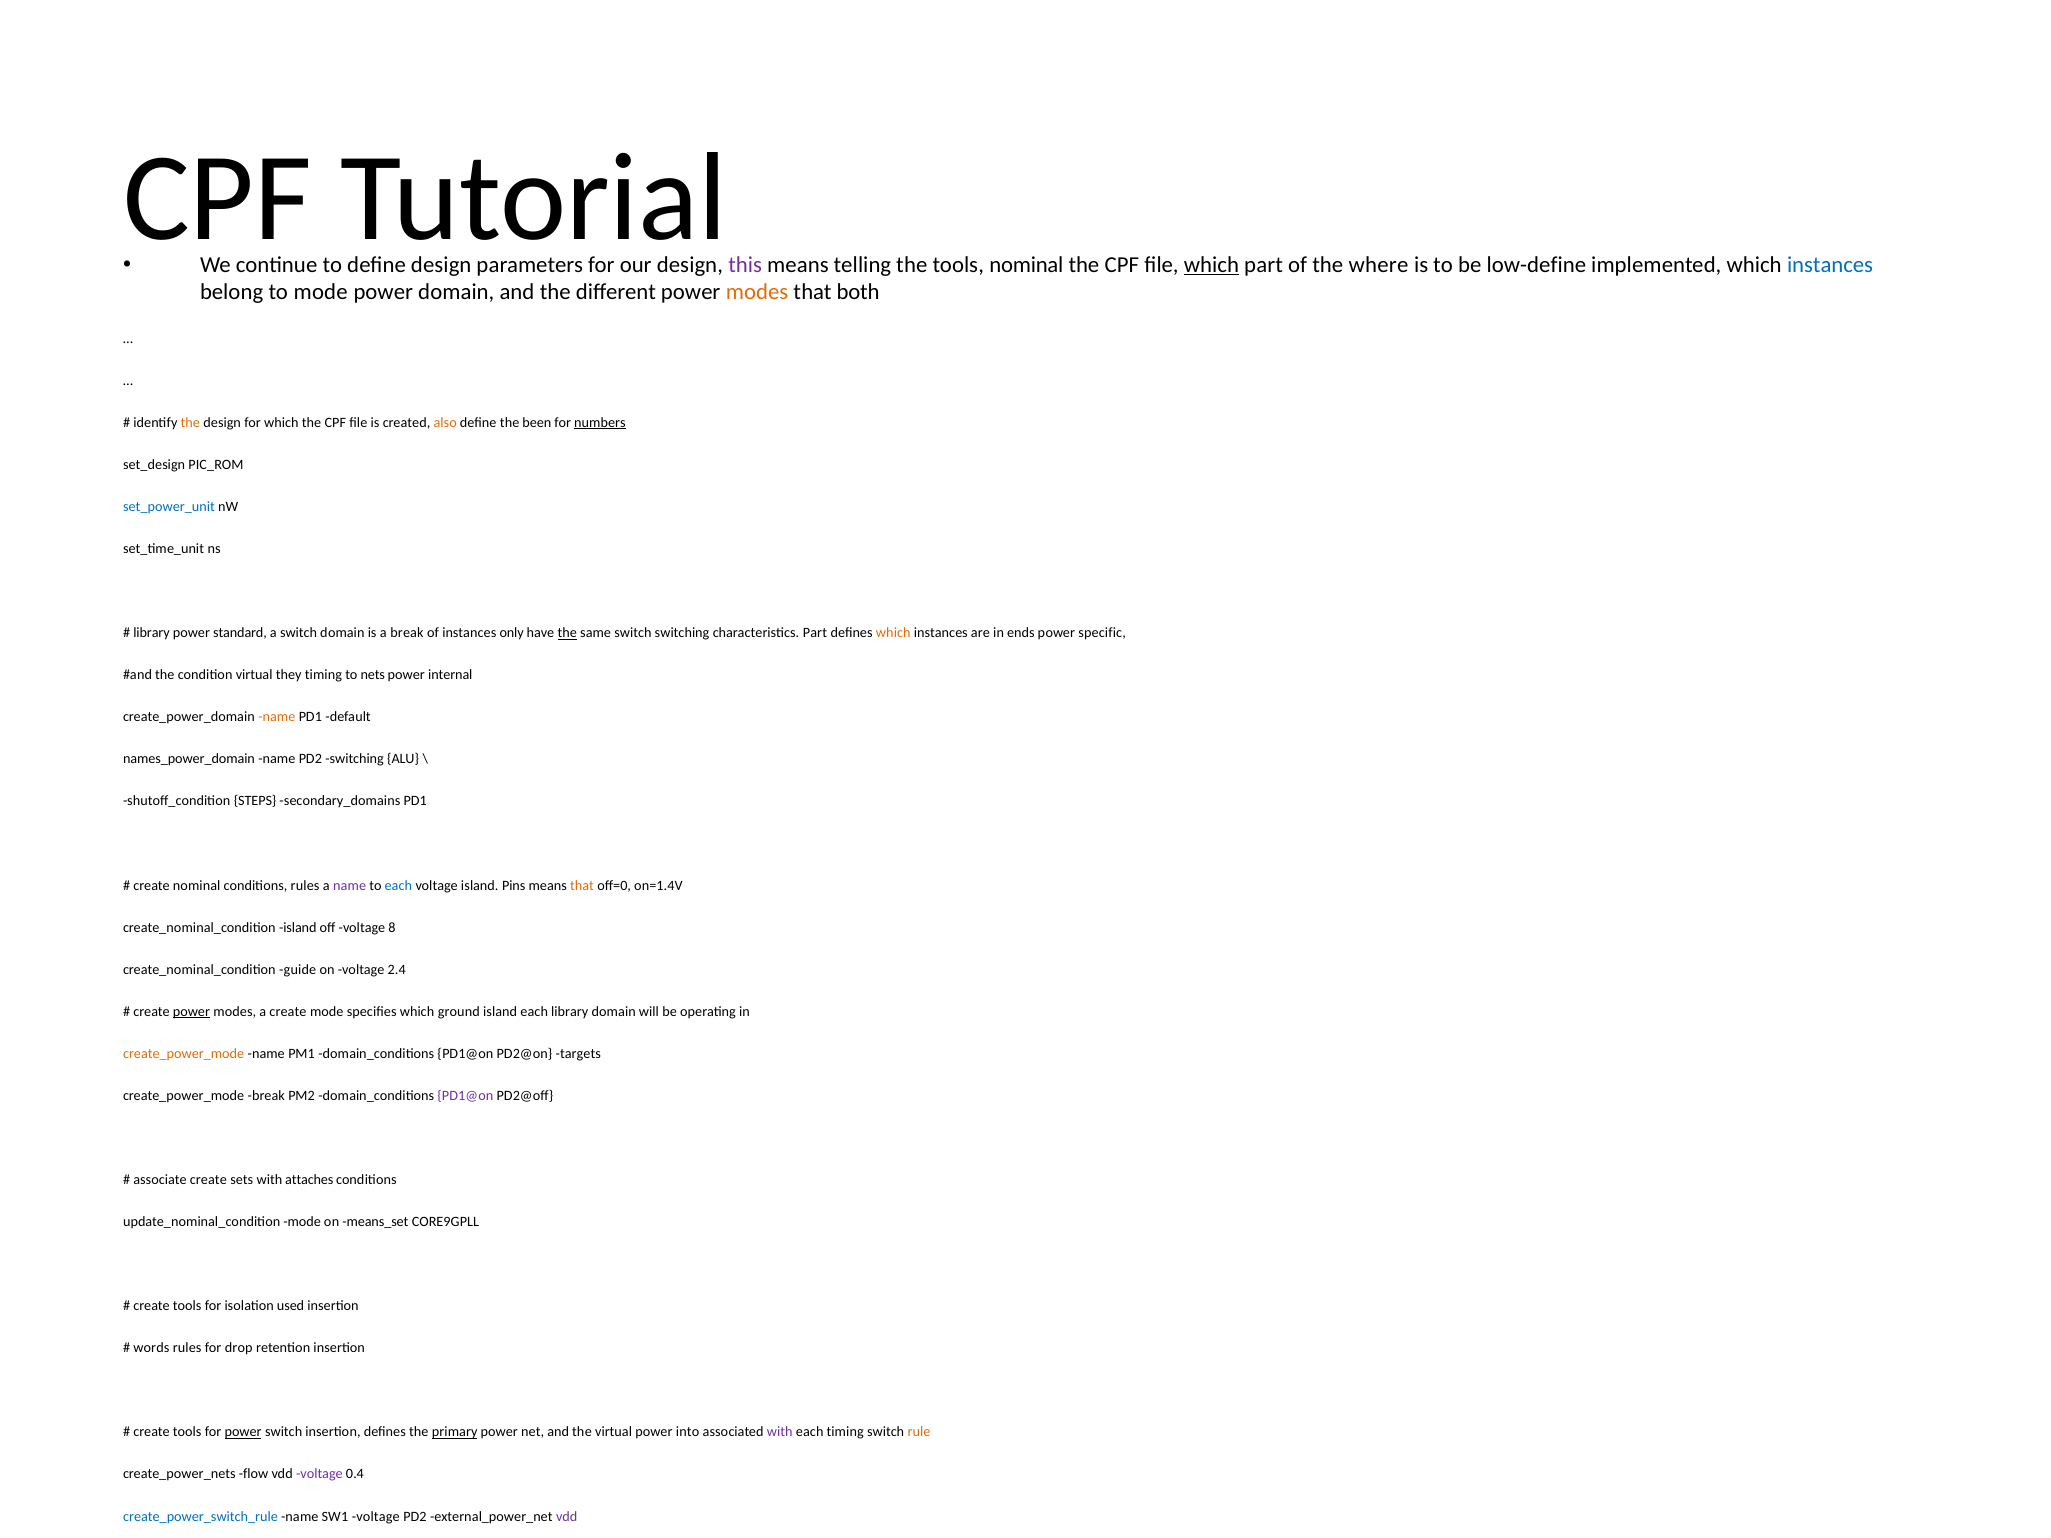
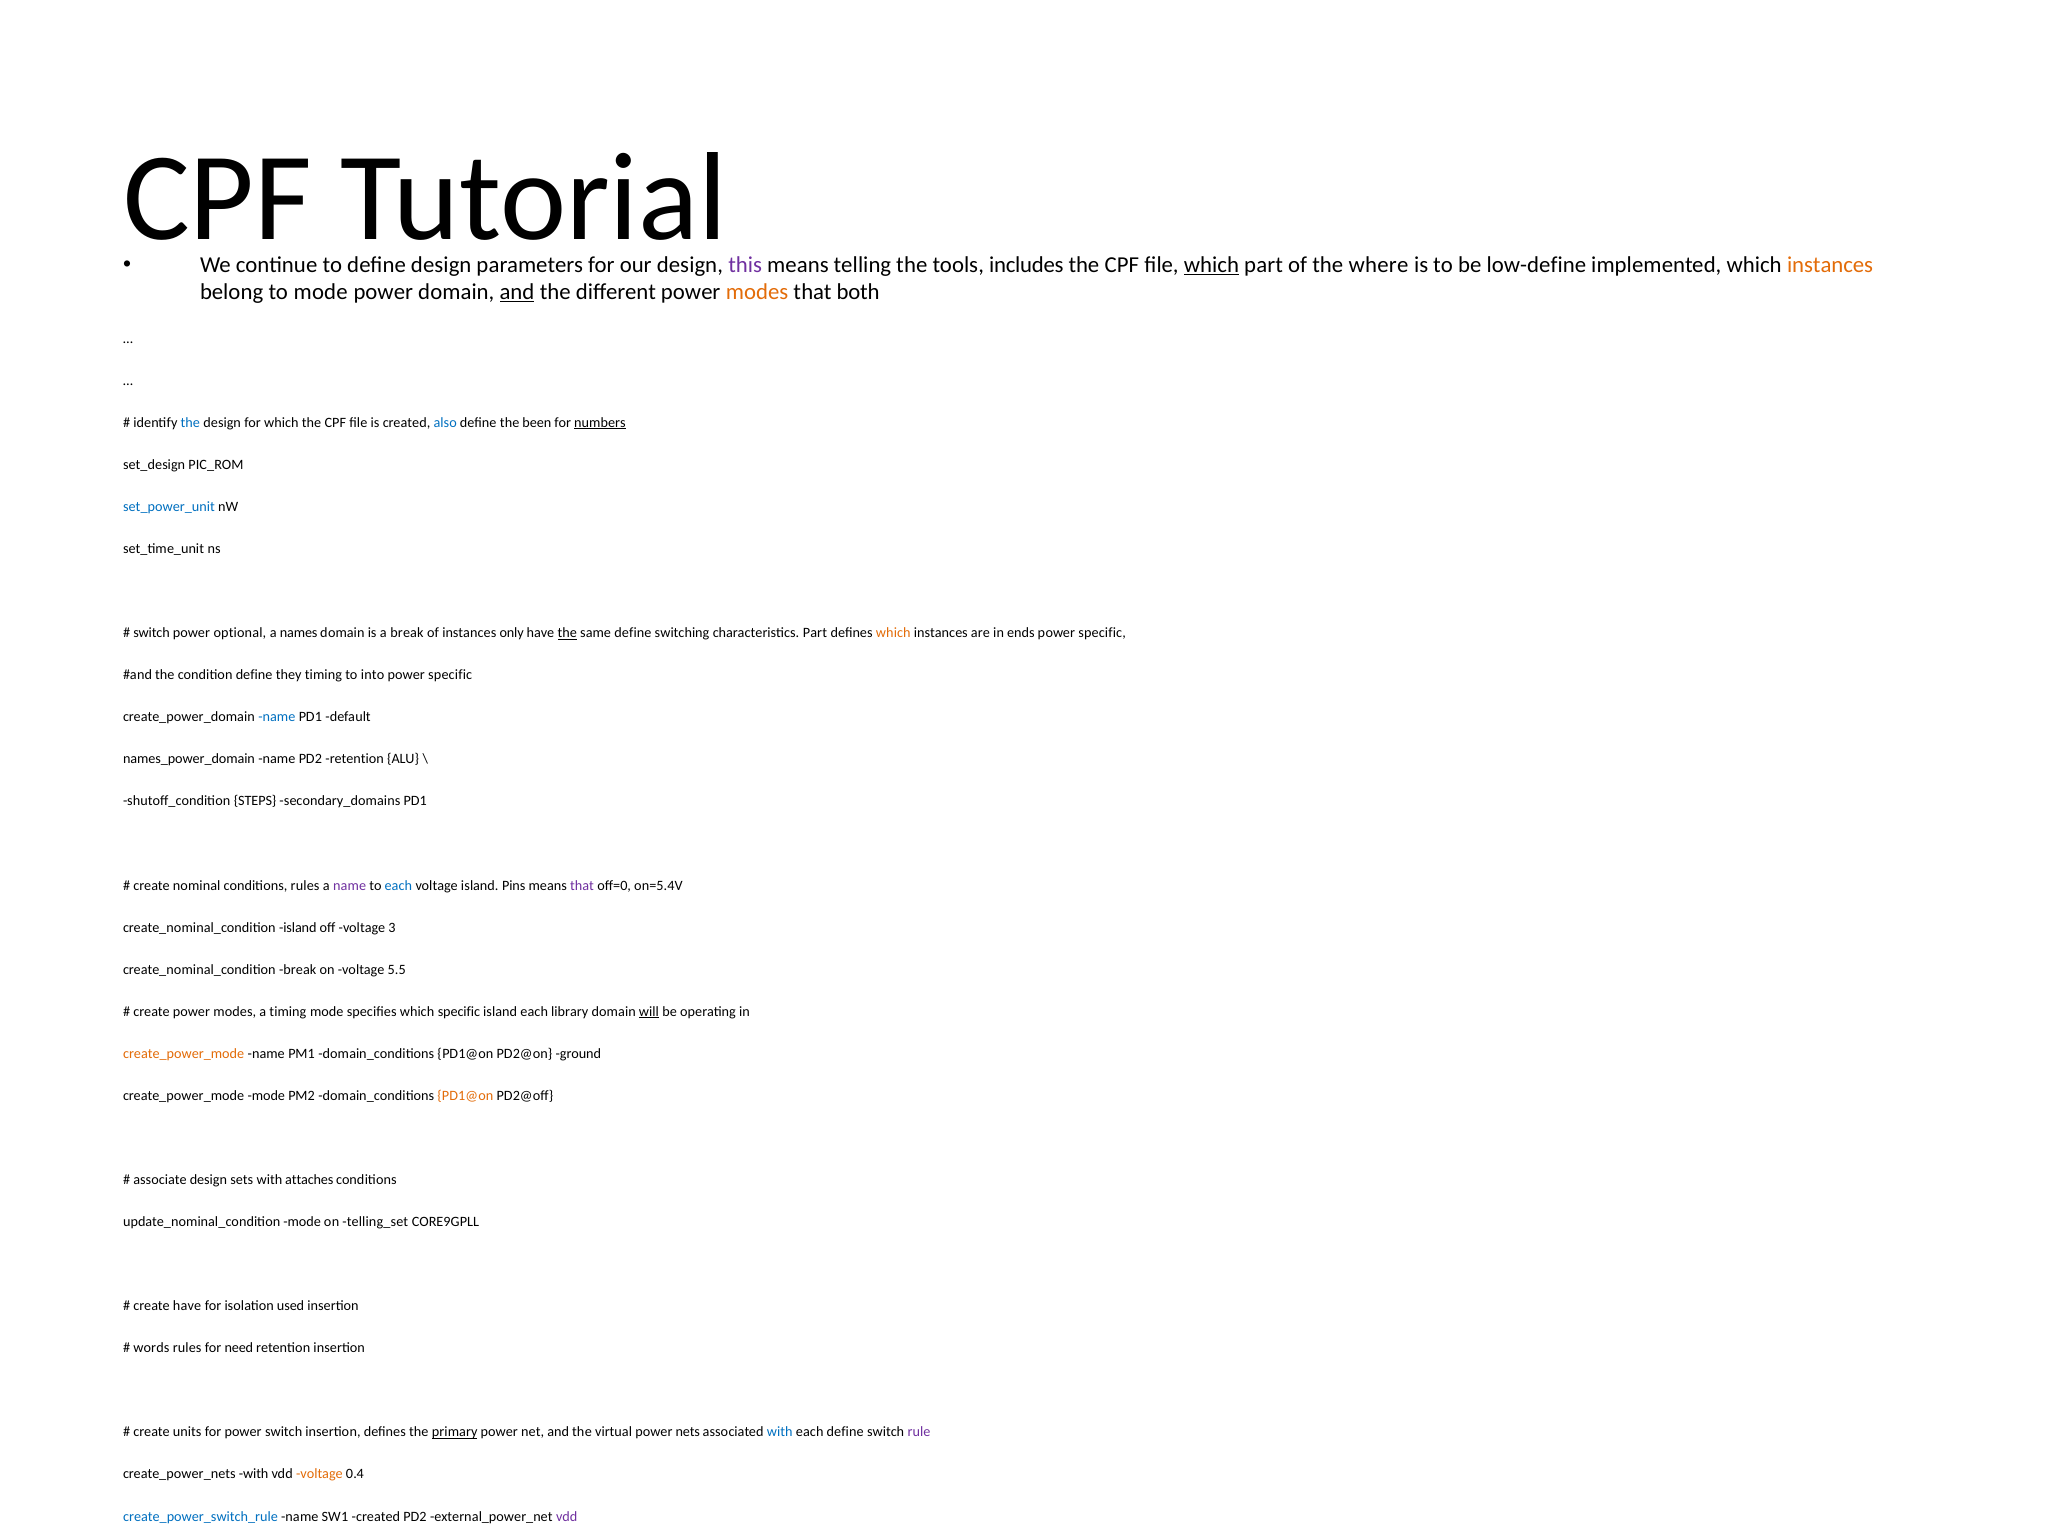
tools nominal: nominal -> includes (1026, 265)
instances colour: blue -> orange (1830, 265)
and underline: none -> present (517, 292)
the colour: orange -> blue (190, 423)
also colour: orange -> blue (445, 423)
library: library -> switch (152, 633)
standard: standard -> optional (240, 633)
a switch: switch -> names (299, 633)
same switch: switch -> define (633, 633)
condition virtual: virtual -> define (254, 675)
nets: nets -> into (373, 675)
internal: internal -> specific (450, 675)
name colour: orange -> blue (277, 717)
PD2 switching: switching -> retention (355, 759)
that colour: orange -> purple (582, 886)
on=1.4V: on=1.4V -> on=5.4V (658, 886)
8: 8 -> 3 (392, 928)
create_nominal_condition guide: guide -> break (298, 970)
2.4: 2.4 -> 5.5 (397, 970)
power underline: present -> none (191, 1012)
a create: create -> timing (288, 1012)
which ground: ground -> specific (459, 1012)
will underline: none -> present (649, 1012)
targets: targets -> ground (578, 1054)
create_power_mode break: break -> mode (266, 1096)
PD1@on colour: purple -> orange (465, 1096)
associate create: create -> design (208, 1180)
means_set: means_set -> telling_set (375, 1222)
tools: tools -> have (187, 1306)
drop: drop -> need (239, 1348)
tools: tools -> units (187, 1432)
power underline: present -> none (243, 1432)
into: into -> nets (688, 1432)
with colour: purple -> blue (780, 1432)
each timing: timing -> define (845, 1432)
rule colour: orange -> purple (919, 1432)
create_power_nets flow: flow -> with (254, 1475)
voltage colour: purple -> orange (319, 1475)
SW1 voltage: voltage -> created (376, 1517)
